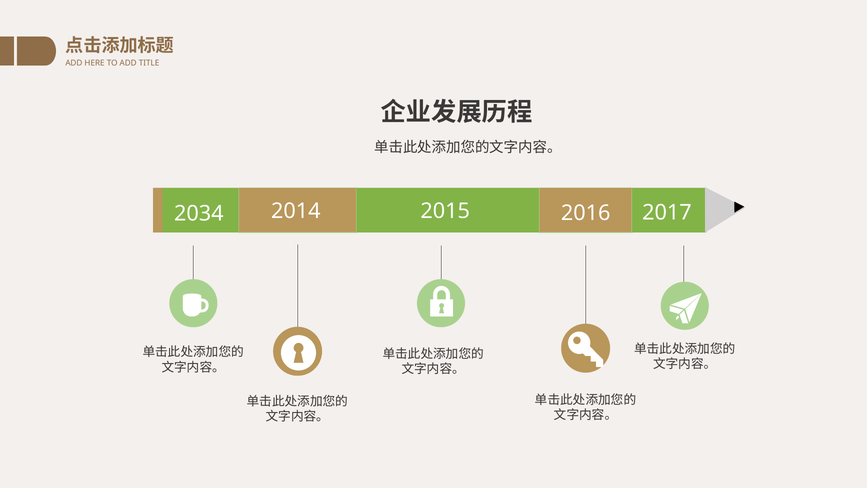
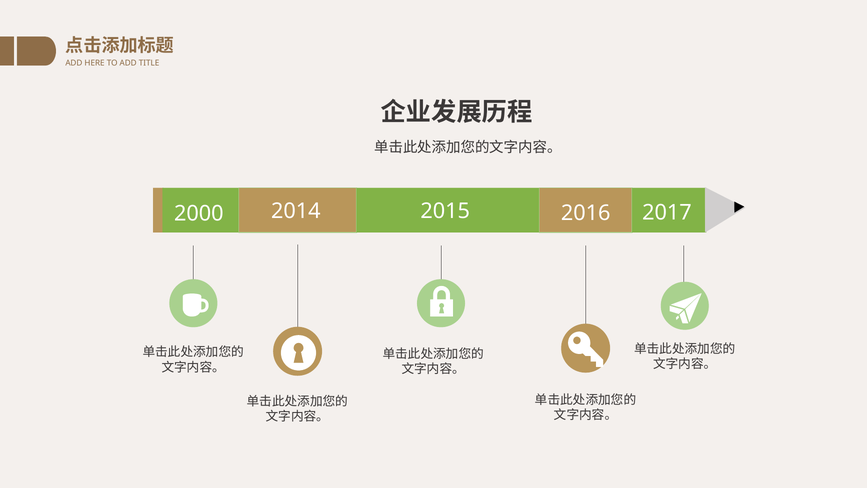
2034: 2034 -> 2000 (199, 214)
